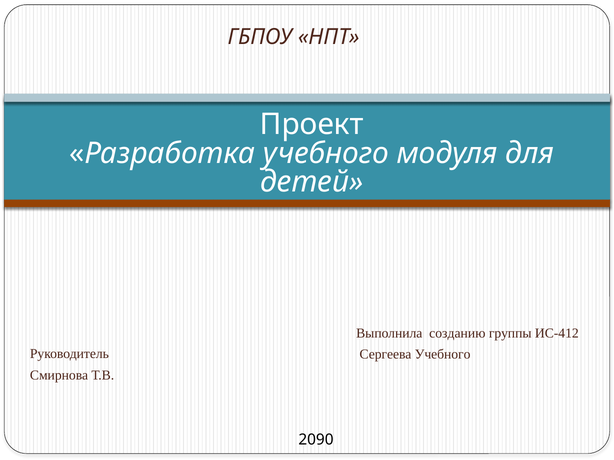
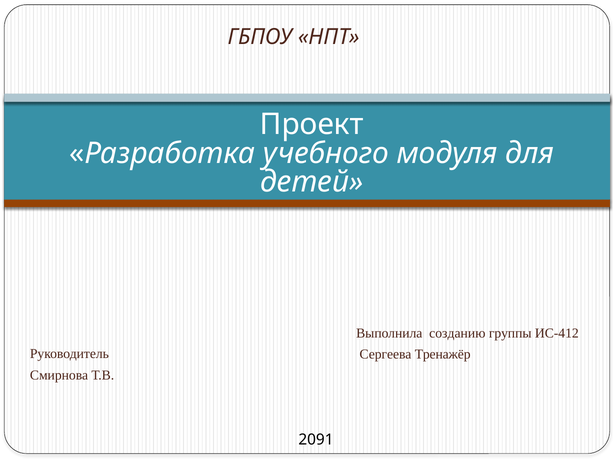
Сергеева Учебного: Учебного -> Тренажёр (443, 355)
2090: 2090 -> 2091 (316, 440)
